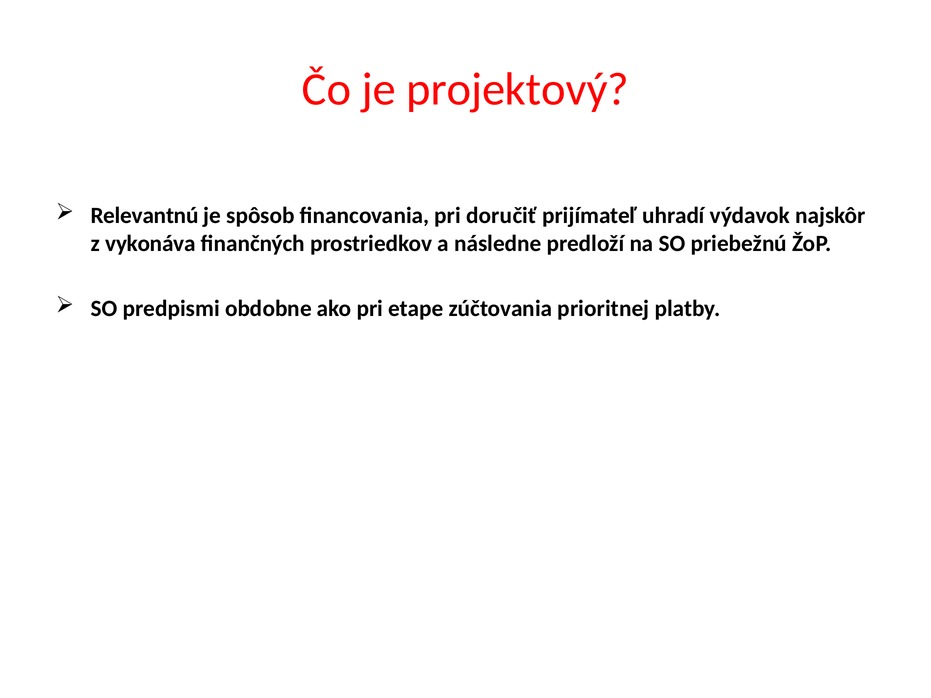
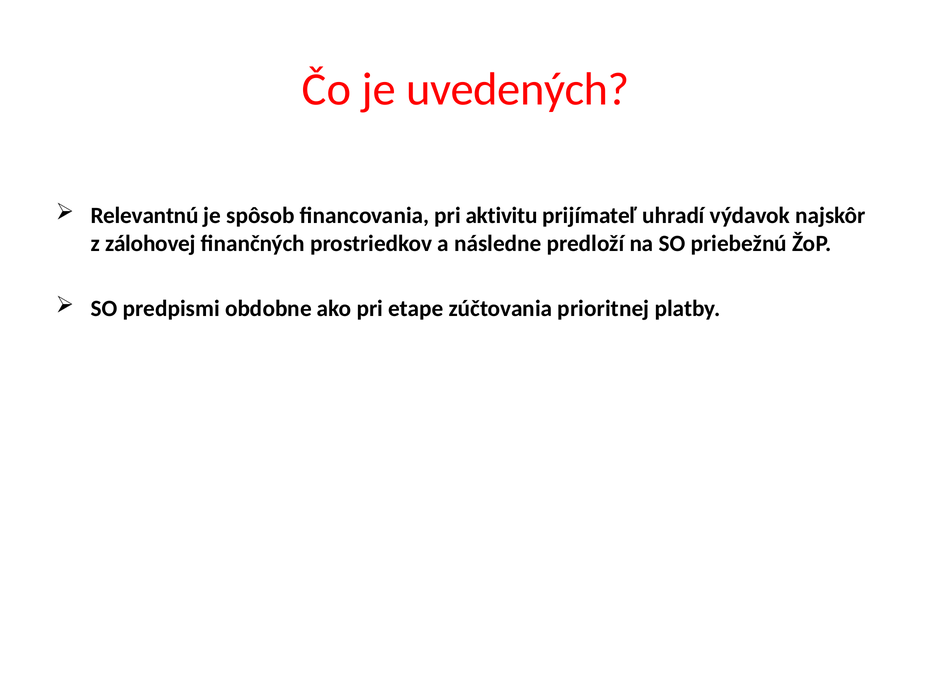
projektový: projektový -> uvedených (518, 89)
doručiť: doručiť -> aktivitu (502, 216)
vykonáva: vykonáva -> zálohovej (150, 244)
